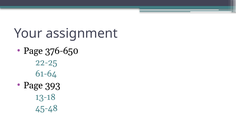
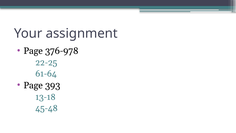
376-650: 376-650 -> 376-978 (62, 51)
